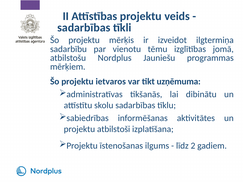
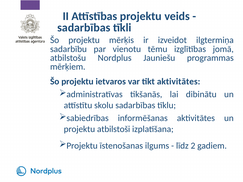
tikt uzņēmuma: uzņēmuma -> aktivitātes (179, 82)
